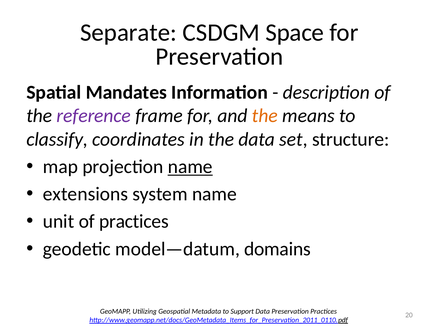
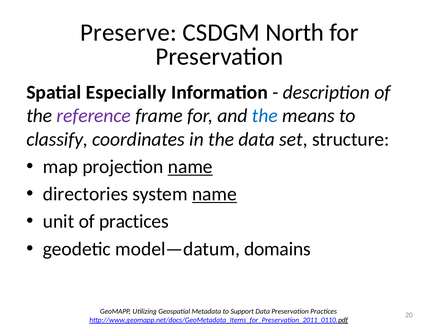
Separate: Separate -> Preserve (128, 32)
Space: Space -> North (295, 32)
Mandates: Mandates -> Especially (126, 92)
the colour: orange -> blue (265, 116)
extensions: extensions -> directories (85, 194)
name underline: none -> present (214, 194)
